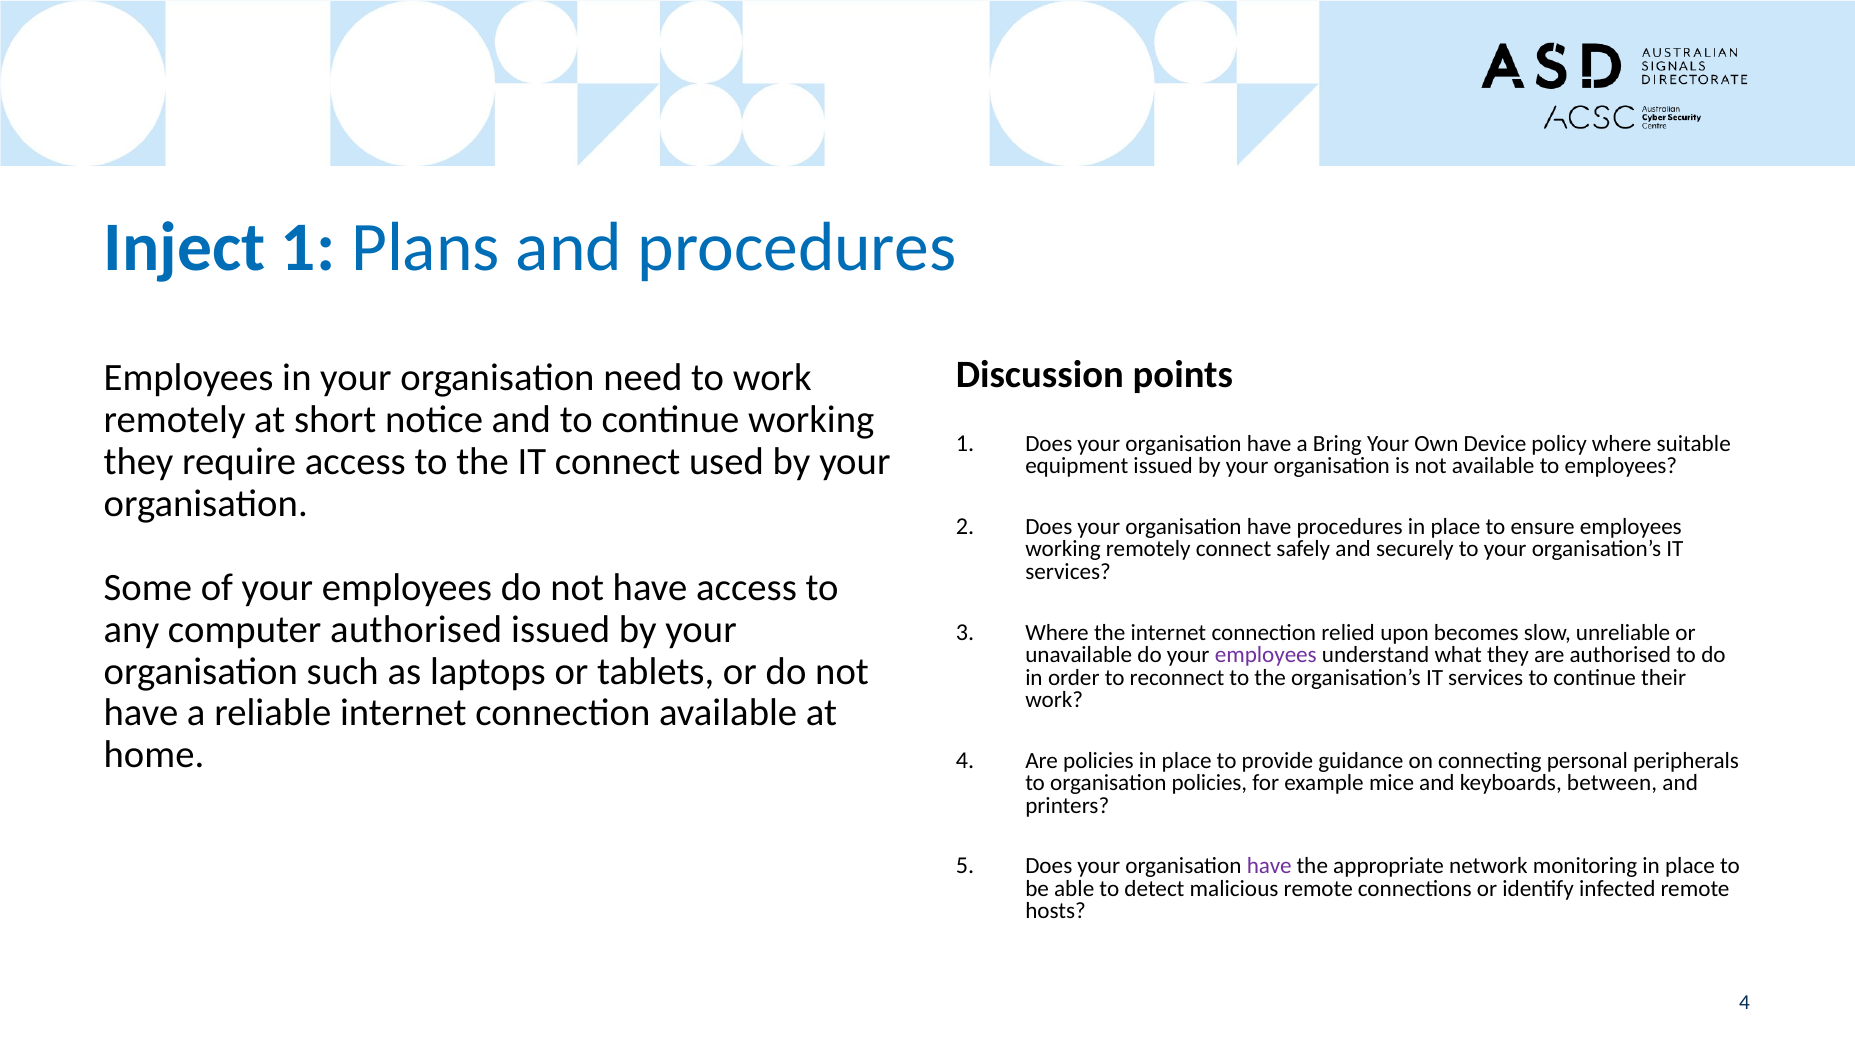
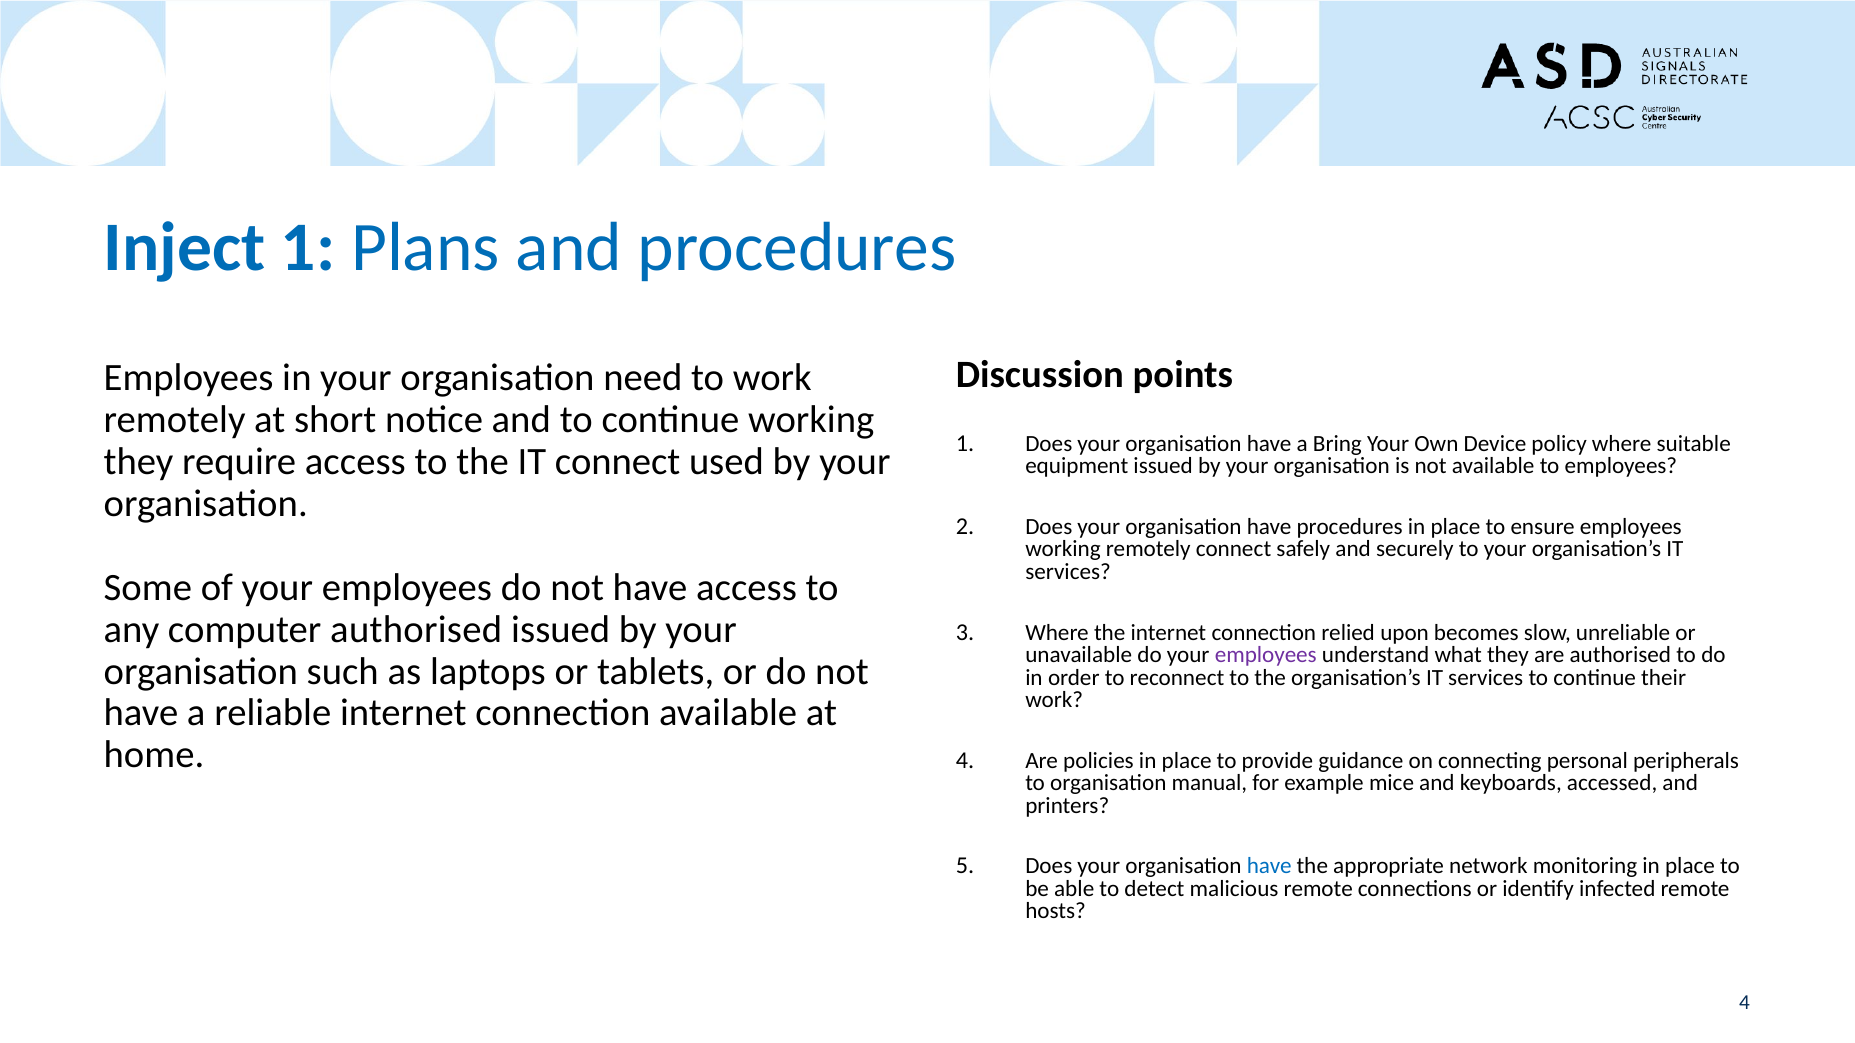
organisation policies: policies -> manual (1209, 783)
between: between -> accessed (1612, 783)
have colour: purple -> blue (1269, 867)
